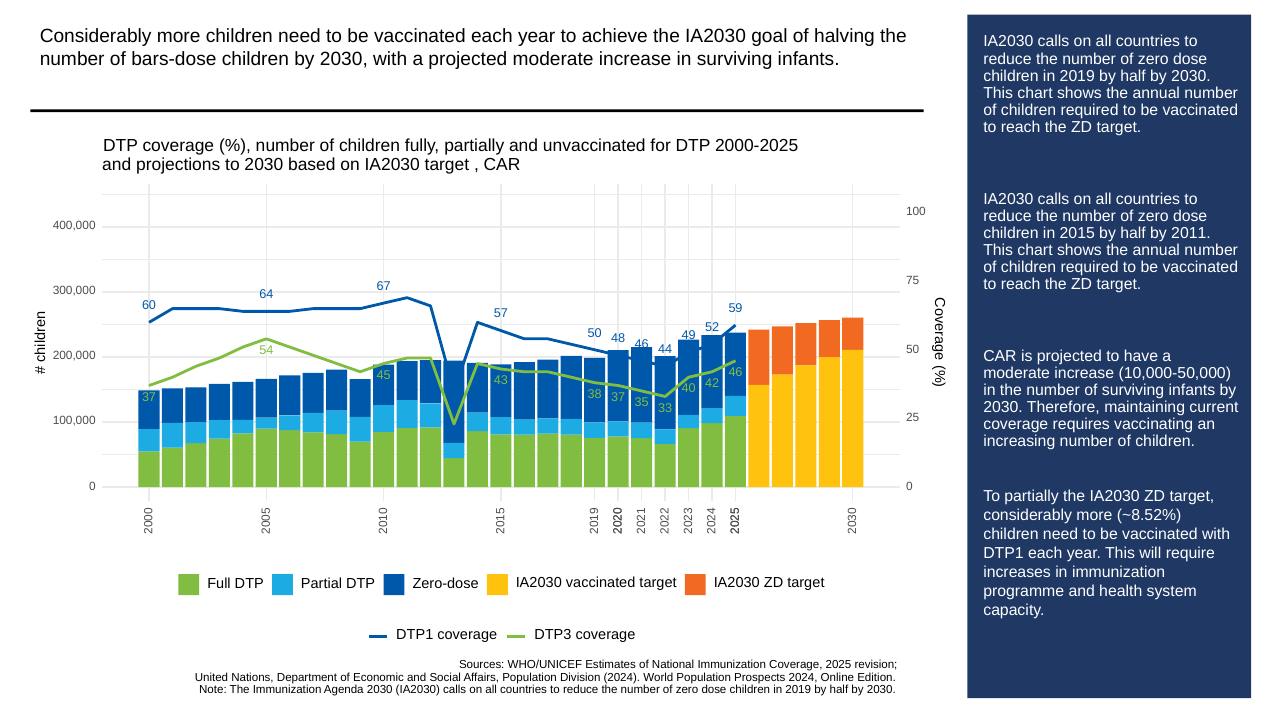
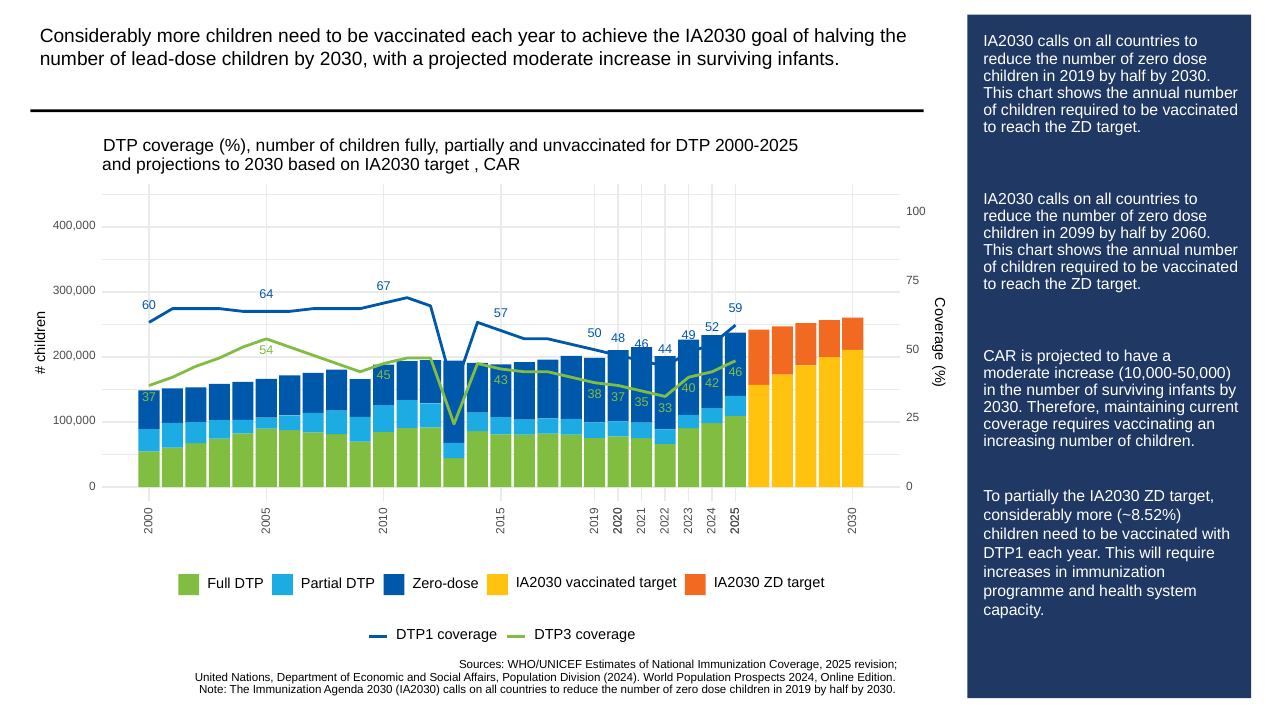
bars-dose: bars-dose -> lead-dose (174, 59)
2015: 2015 -> 2099 (1077, 233)
2011: 2011 -> 2060 (1191, 233)
